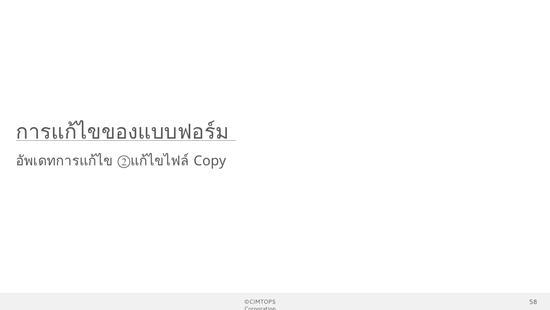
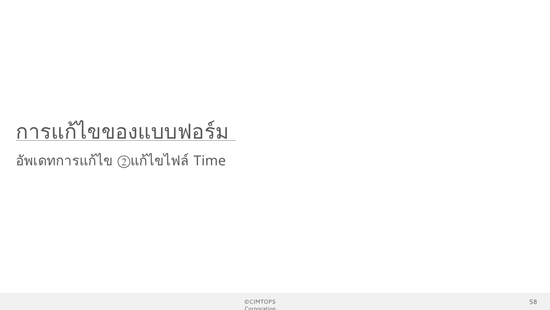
Copy: Copy -> Time (210, 161)
